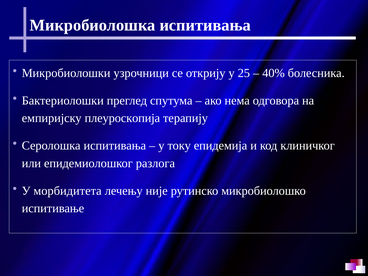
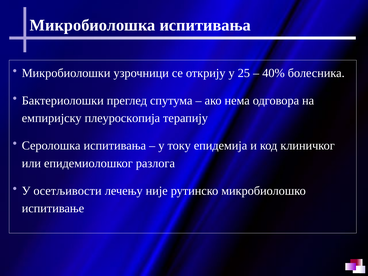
морбидитета: морбидитета -> осетљивости (68, 191)
